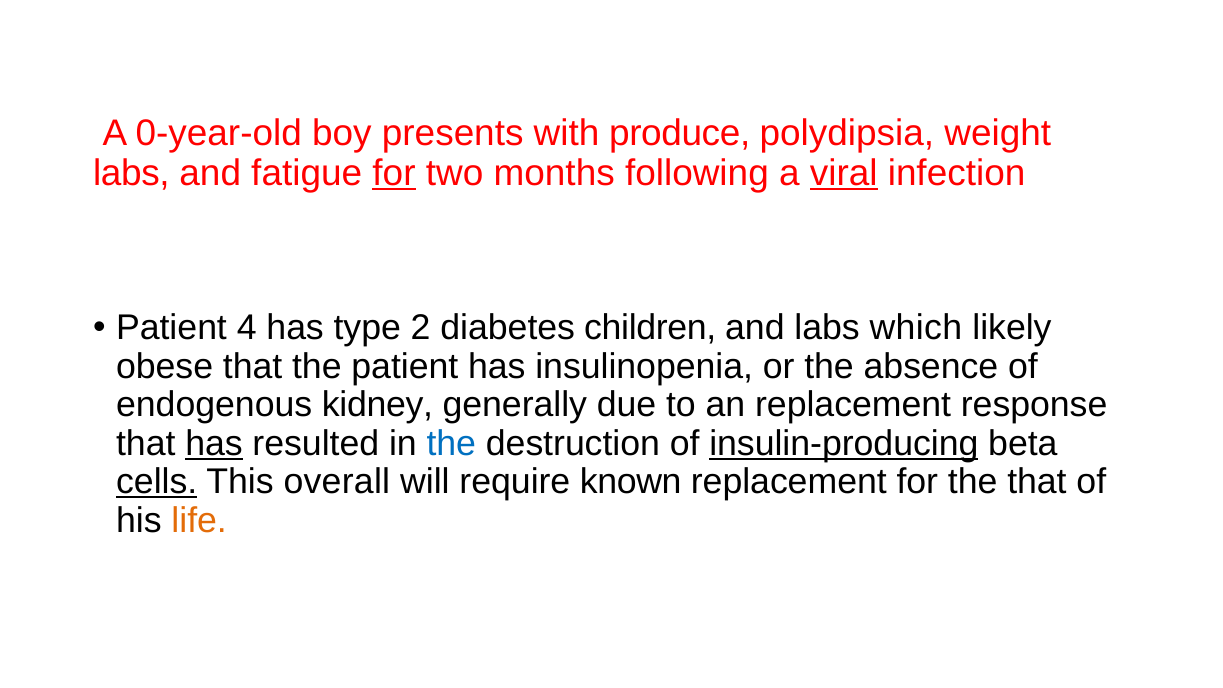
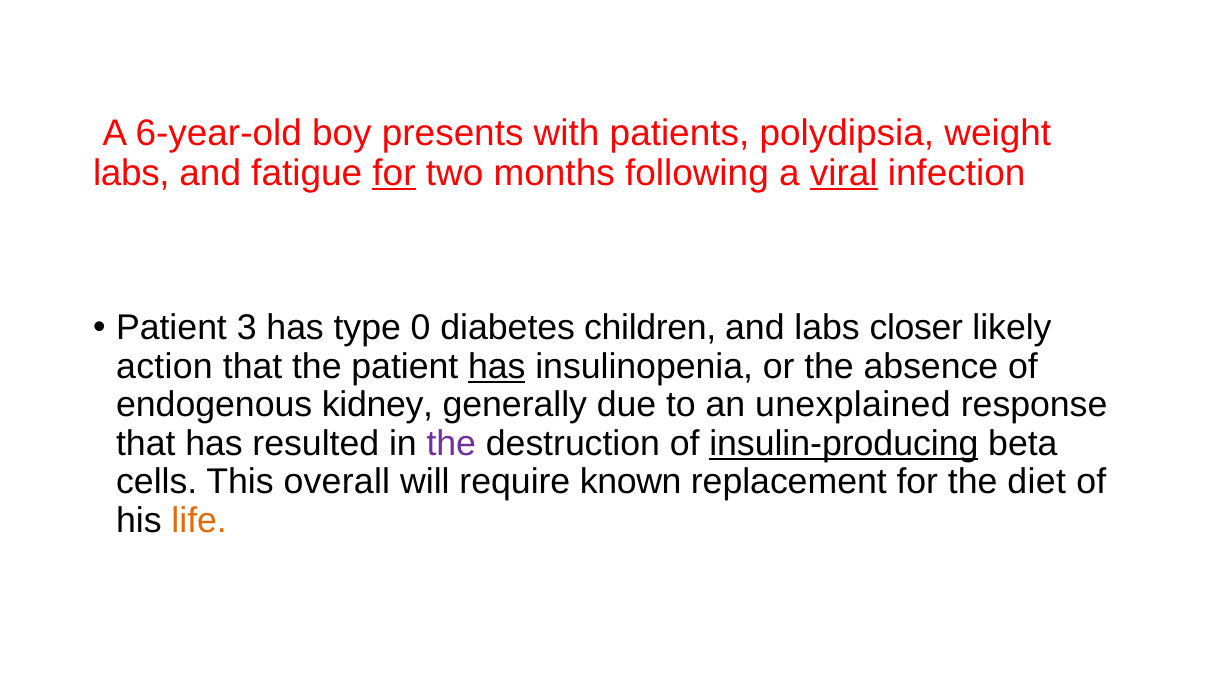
0-year-old: 0-year-old -> 6-year-old (219, 134)
produce: produce -> patients (679, 134)
4: 4 -> 3 (247, 328)
2: 2 -> 0 (421, 328)
which: which -> closer (916, 328)
obese: obese -> action (164, 366)
has underline: none -> present (497, 366)
an replacement: replacement -> unexplained (853, 405)
has underline: present -> none (214, 443)
the colour: blue -> purple (451, 443)
cells underline: present -> none (157, 482)
the that: that -> diet (1037, 482)
